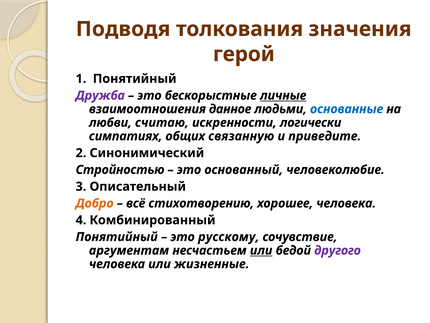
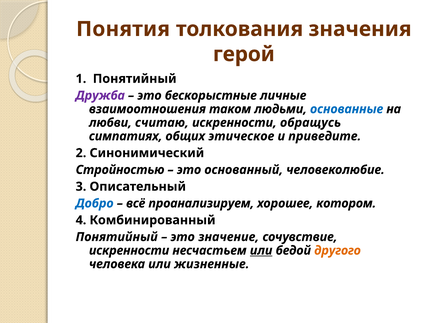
Подводя: Подводя -> Понятия (123, 29)
личные underline: present -> none (283, 95)
данное: данное -> таком (230, 109)
логически: логически -> обращусь (311, 122)
связанную: связанную -> этическое (241, 136)
Добро colour: orange -> blue (95, 203)
стихотворению: стихотворению -> проанализируем (201, 203)
хорошее человека: человека -> котором (346, 203)
русскому: русскому -> значение (229, 237)
аргументам: аргументам -> искренности (129, 250)
другого colour: purple -> orange (338, 250)
